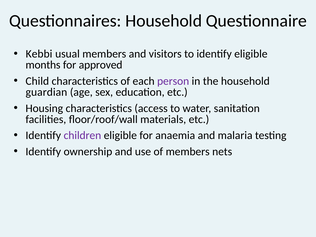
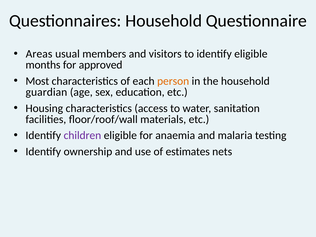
Kebbi: Kebbi -> Areas (39, 54)
Child: Child -> Most (37, 81)
person colour: purple -> orange (173, 81)
of members: members -> estimates (188, 152)
